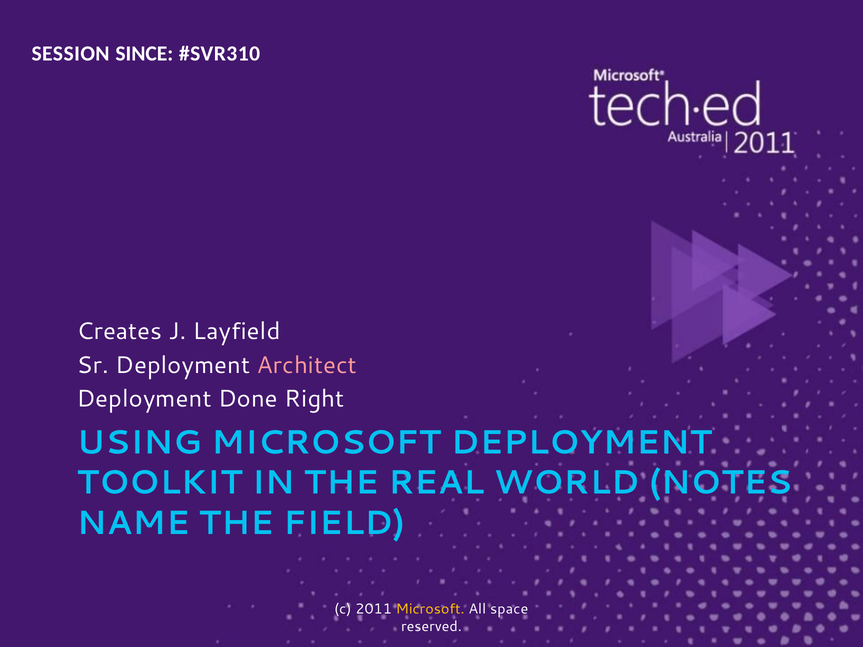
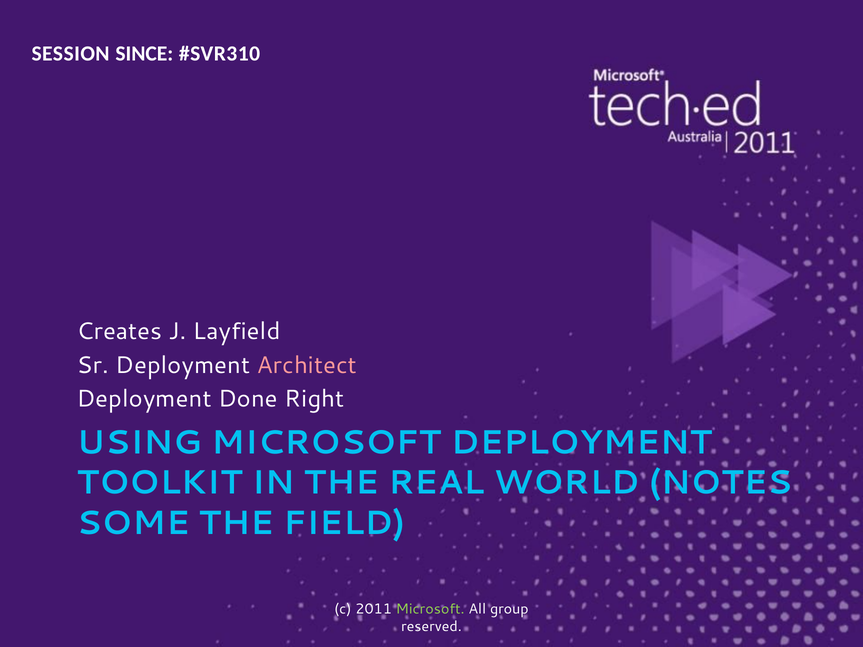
NAME: NAME -> SOME (133, 523)
Microsoft colour: yellow -> light green (430, 609)
space: space -> group (509, 609)
